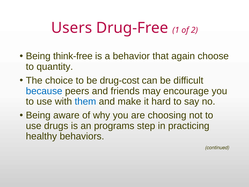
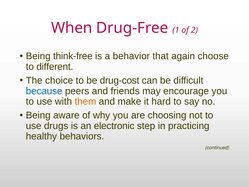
Users: Users -> When (72, 28)
quantity: quantity -> different (55, 67)
them colour: blue -> orange (85, 101)
programs: programs -> electronic (114, 126)
